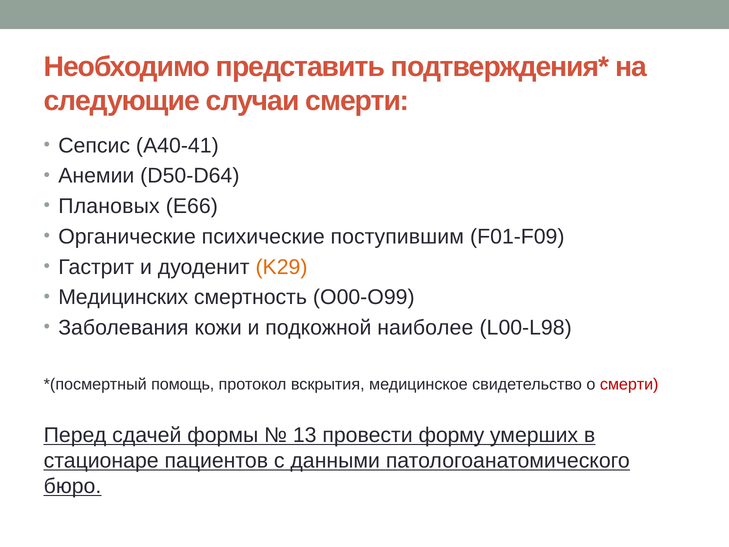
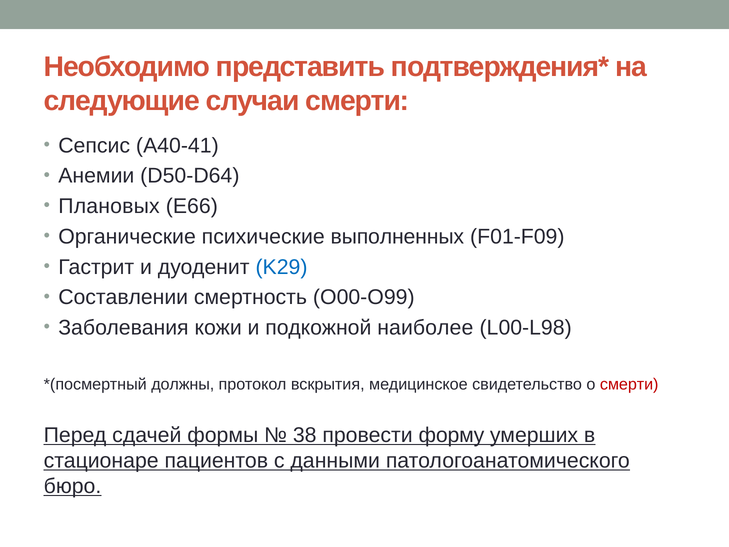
поступившим: поступившим -> выполненных (397, 237)
K29 colour: orange -> blue (282, 267)
Медицинских: Медицинских -> Составлении (123, 297)
помощь: помощь -> должны (183, 384)
13: 13 -> 38 (305, 435)
